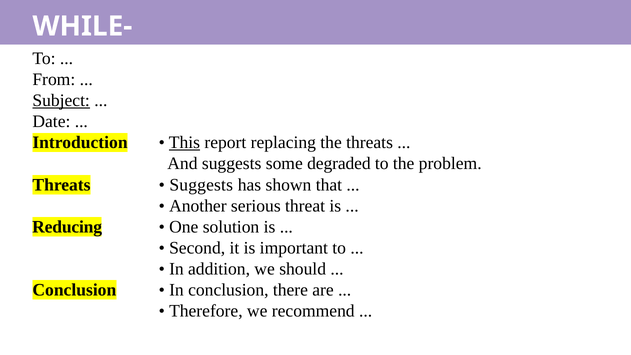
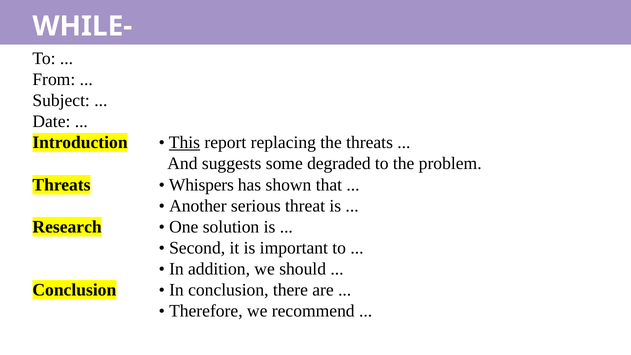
Subject underline: present -> none (61, 101)
Suggests: Suggests -> Whispers (201, 185)
Reducing: Reducing -> Research (67, 227)
